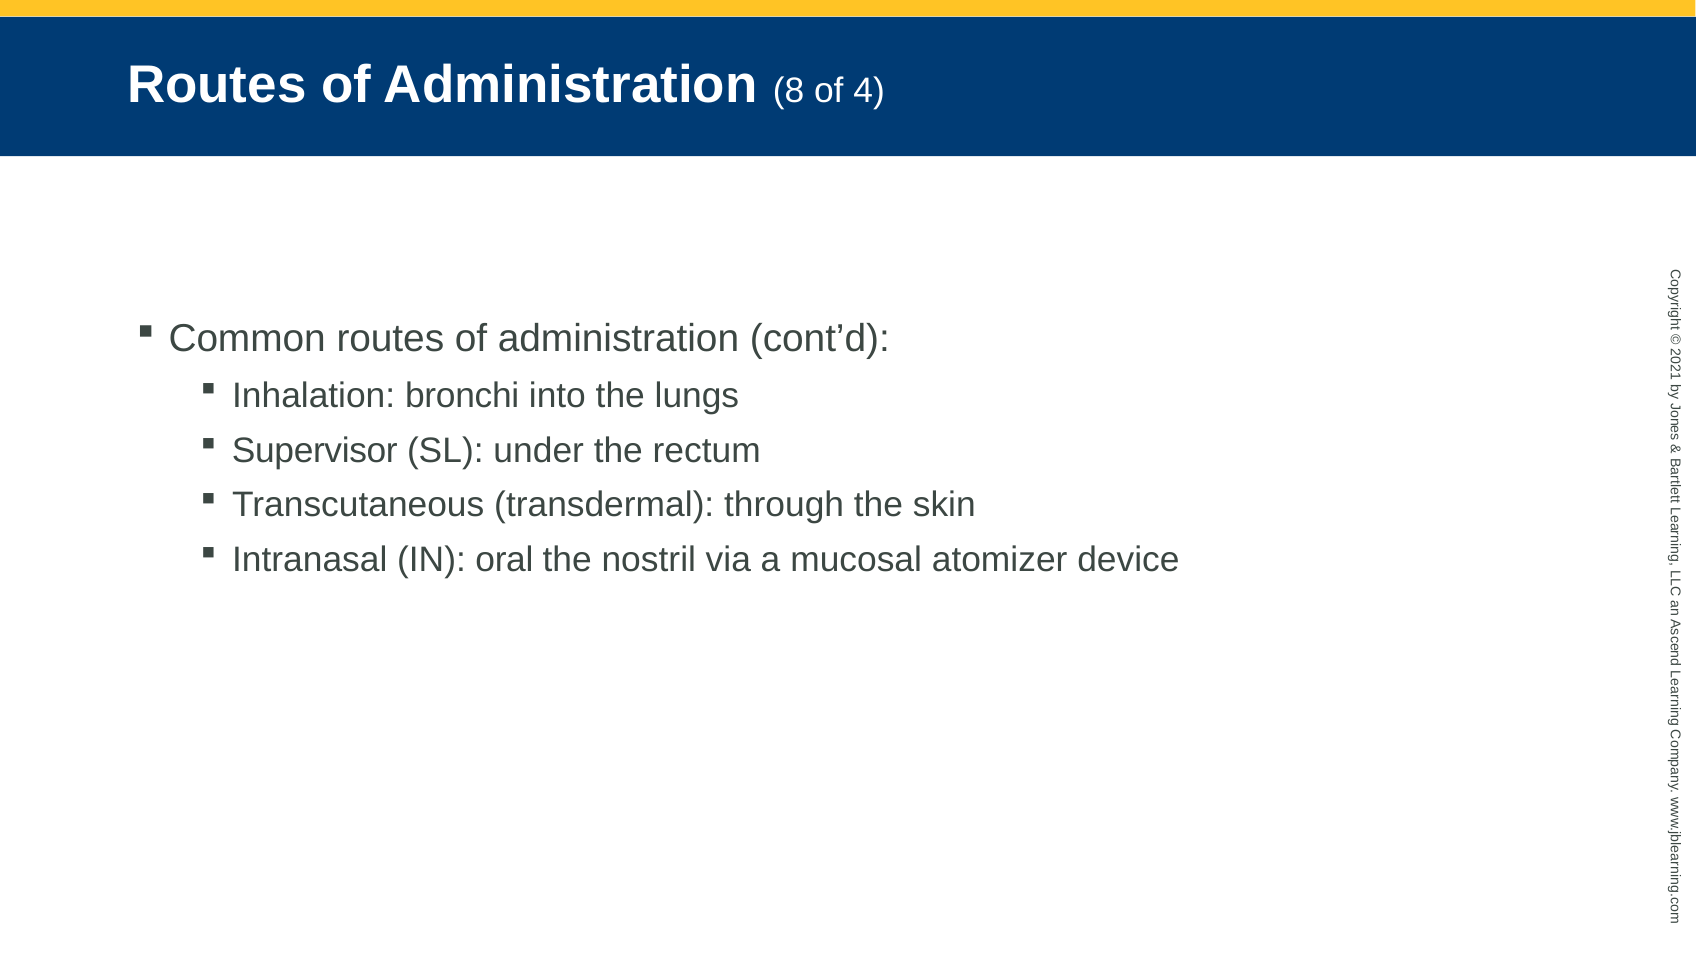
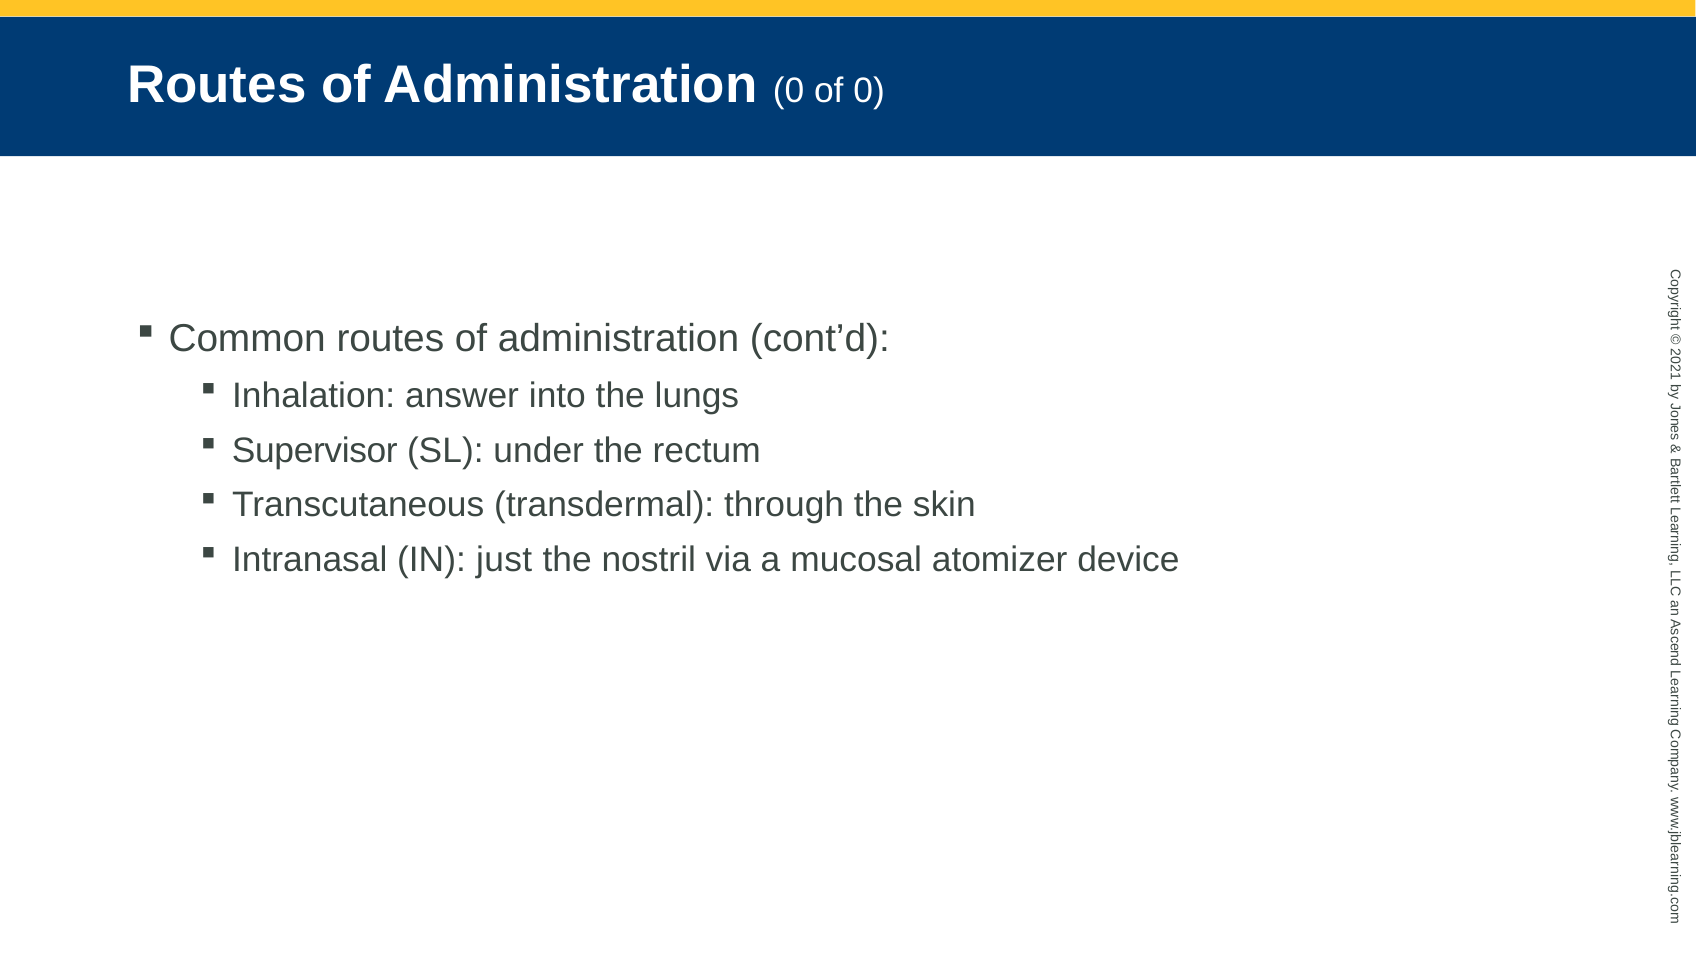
Administration 8: 8 -> 0 (789, 91)
of 4: 4 -> 0 (869, 91)
bronchi: bronchi -> answer (462, 396)
oral: oral -> just (504, 560)
